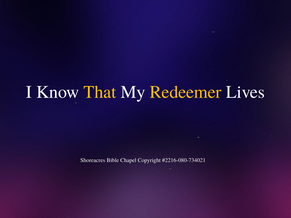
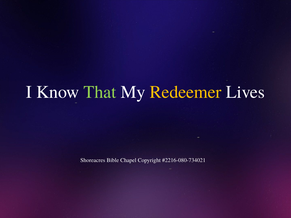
That colour: yellow -> light green (100, 92)
